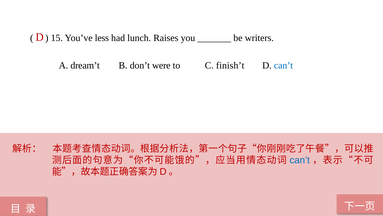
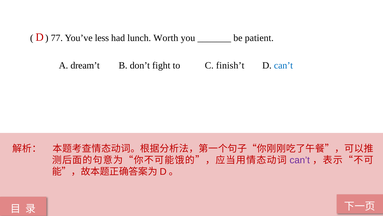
15: 15 -> 77 (57, 38)
Raises: Raises -> Worth (166, 38)
writers: writers -> patient (259, 38)
were: were -> fight (161, 65)
can’t colour: blue -> purple (300, 160)
